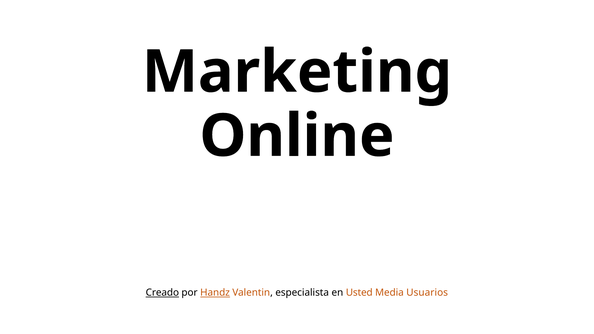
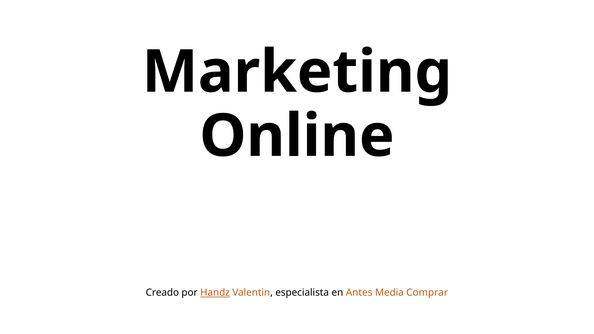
Creado underline: present -> none (162, 293)
Usted: Usted -> Antes (359, 293)
Usuarios: Usuarios -> Comprar (427, 293)
